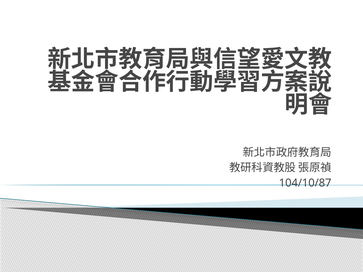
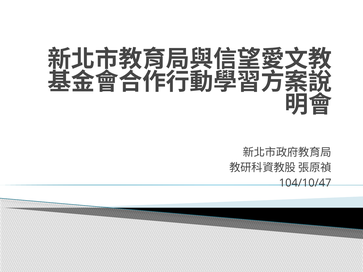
104/10/87: 104/10/87 -> 104/10/47 (305, 183)
